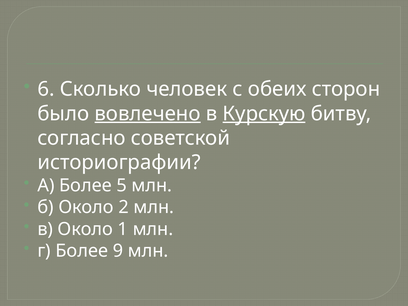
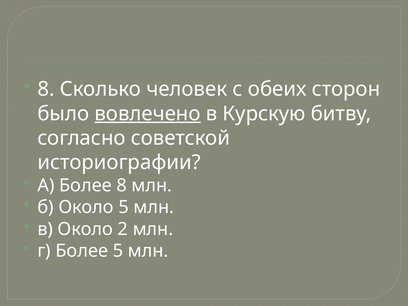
6: 6 -> 8 (46, 89)
Курскую underline: present -> none (264, 114)
Более 5: 5 -> 8 (122, 186)
Около 2: 2 -> 5 (124, 207)
1: 1 -> 2 (123, 229)
Более 9: 9 -> 5 (118, 251)
